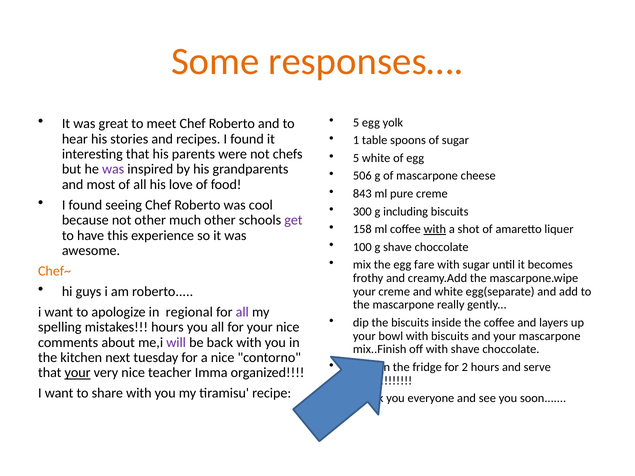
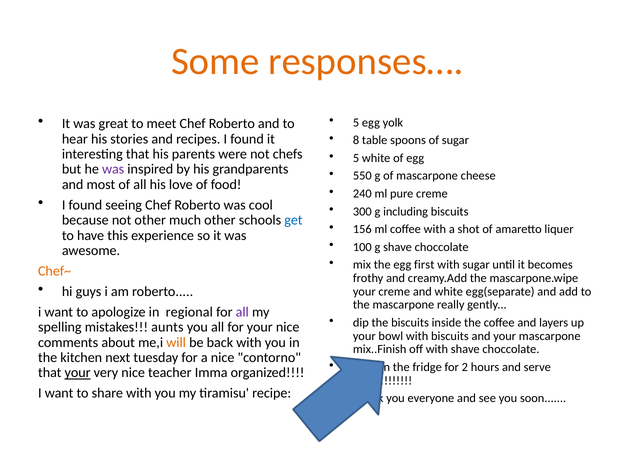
1: 1 -> 8 (356, 140)
506: 506 -> 550 (362, 176)
843: 843 -> 240 (362, 194)
get colour: purple -> blue (293, 220)
158: 158 -> 156 (362, 229)
with underline: present -> none (435, 229)
fare: fare -> first (424, 265)
mistakes hours: hours -> aunts (167, 327)
will colour: purple -> orange (176, 343)
